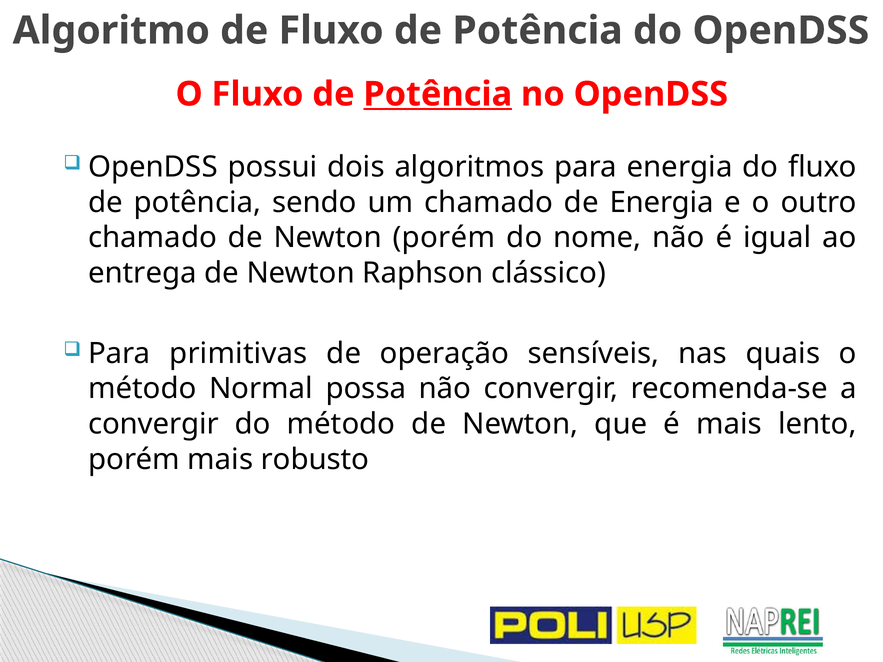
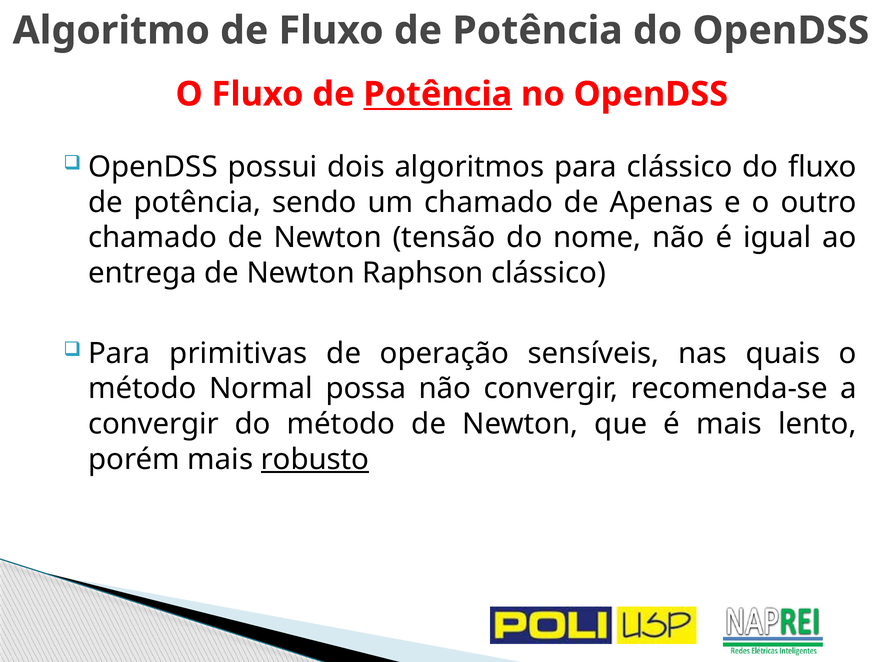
para energia: energia -> clássico (680, 167)
de Energia: Energia -> Apenas (661, 202)
Newton porém: porém -> tensão (444, 238)
robusto underline: none -> present (315, 459)
